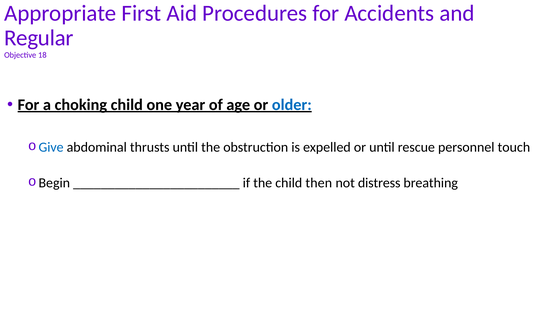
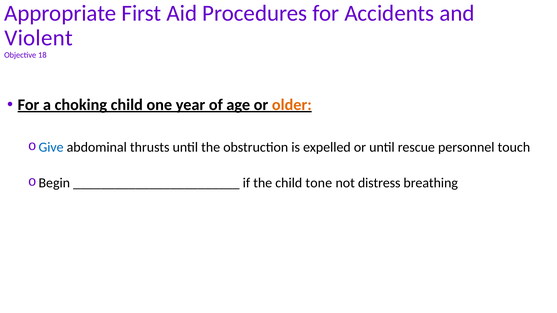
Regular: Regular -> Violent (39, 38)
older colour: blue -> orange (292, 105)
then: then -> tone (319, 183)
